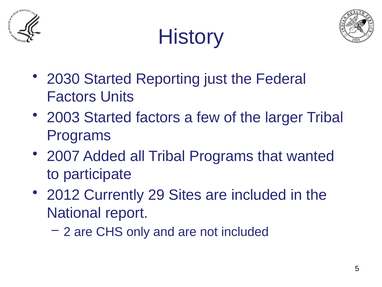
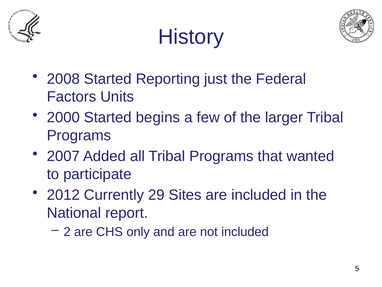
2030: 2030 -> 2008 (63, 79)
2003: 2003 -> 2000 (63, 117)
Started factors: factors -> begins (158, 117)
